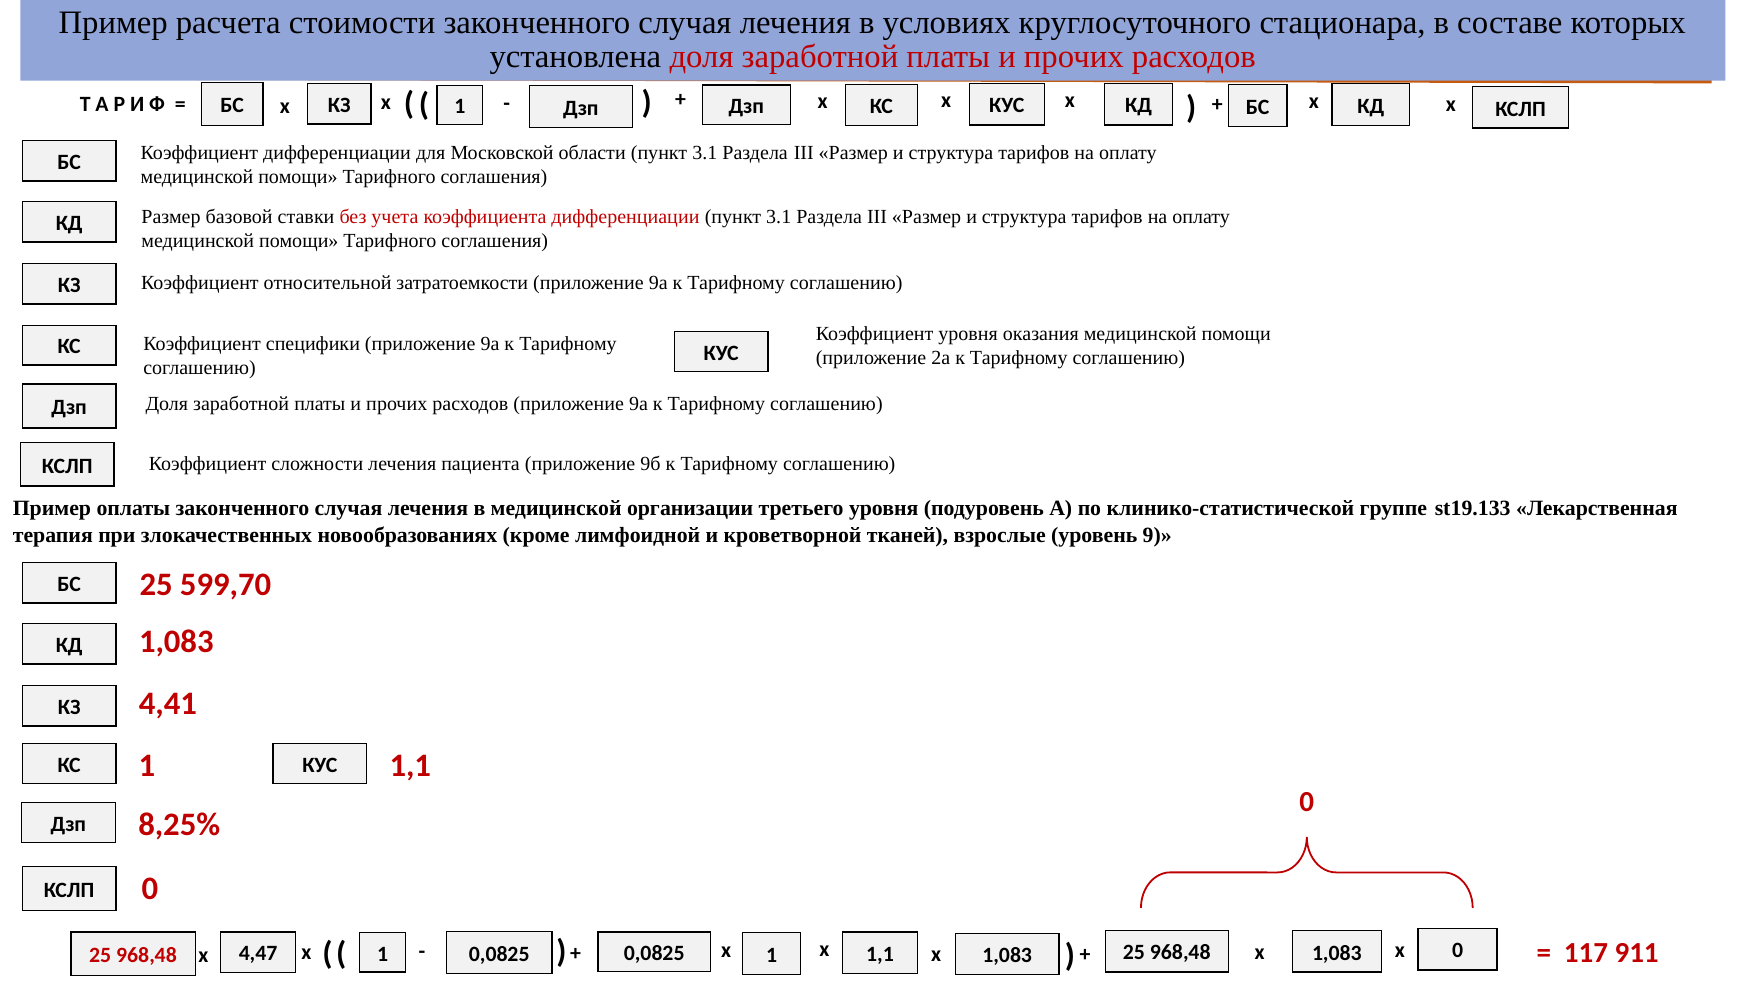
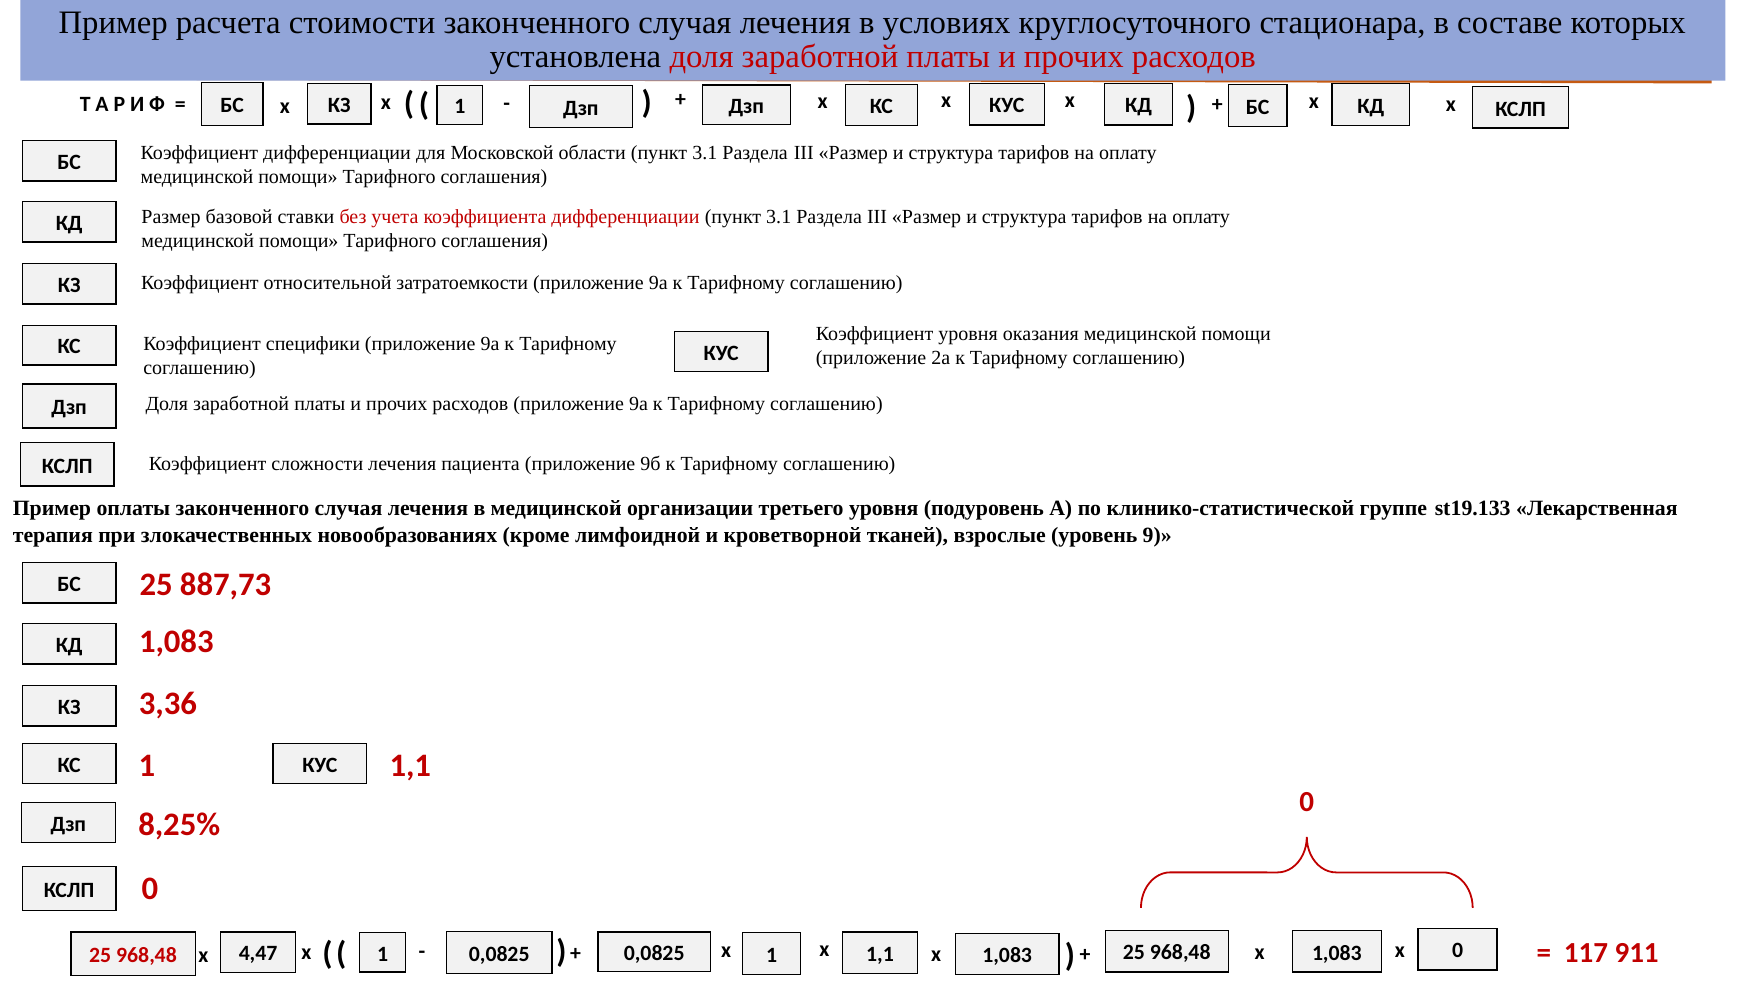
599,70: 599,70 -> 887,73 (226, 585)
4,41: 4,41 -> 3,36 (168, 704)
